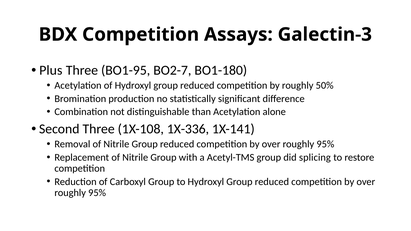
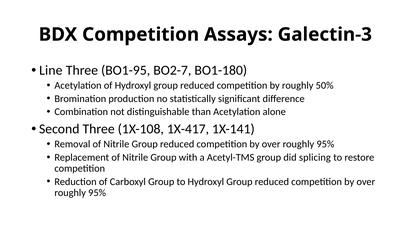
Plus: Plus -> Line (51, 70)
1X-336: 1X-336 -> 1X-417 (188, 129)
